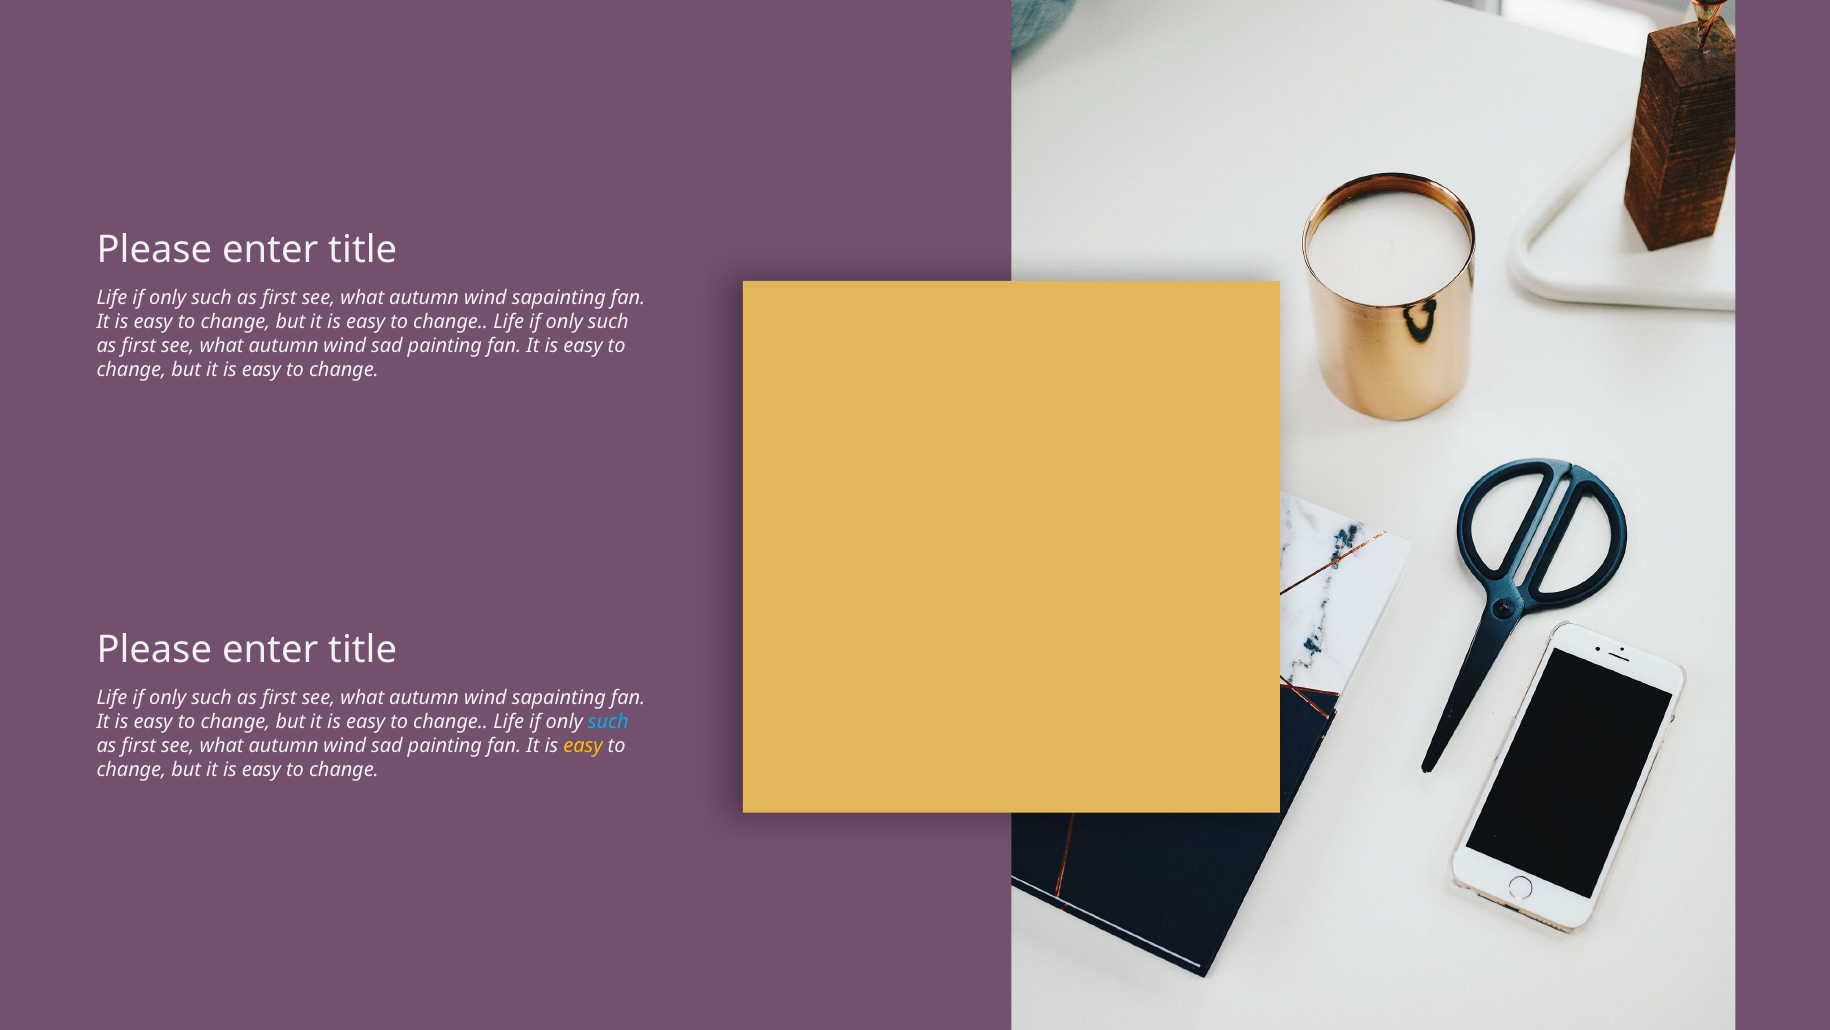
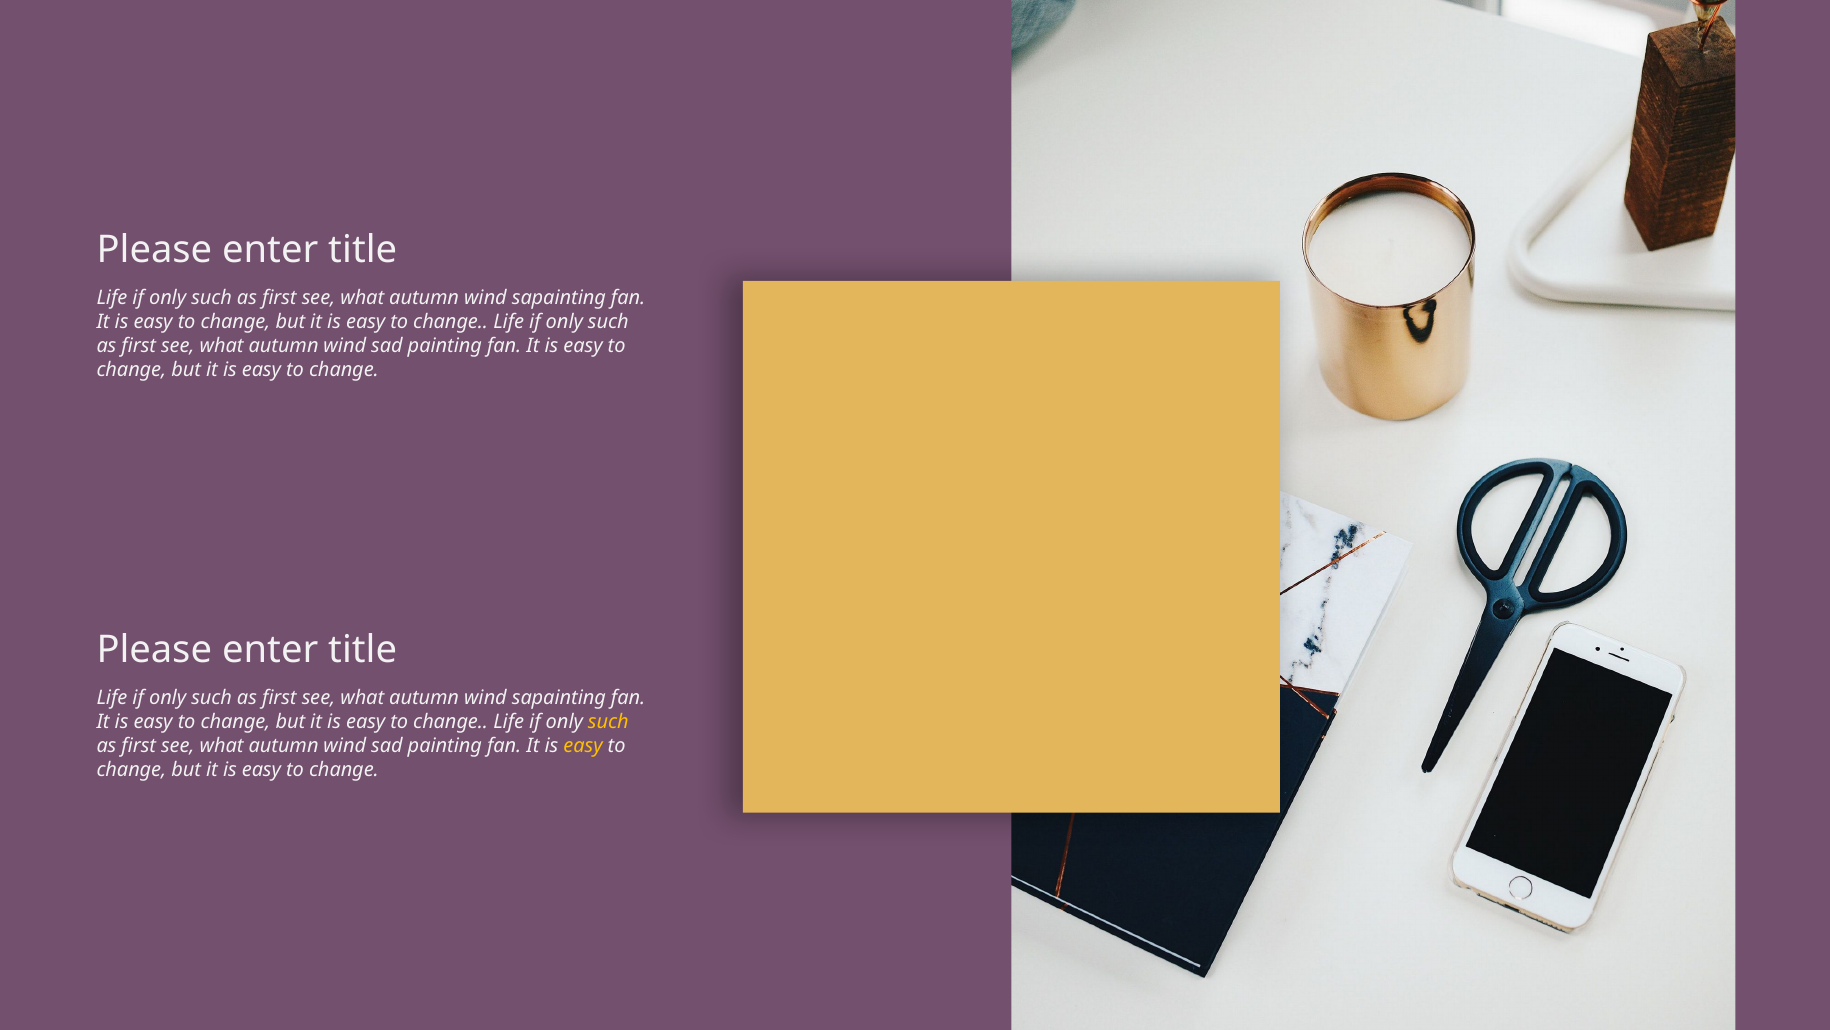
such colour: light blue -> yellow (608, 721)
